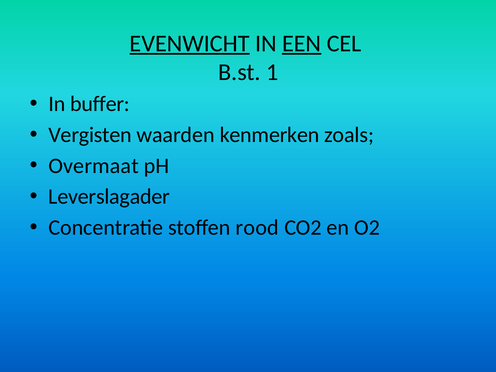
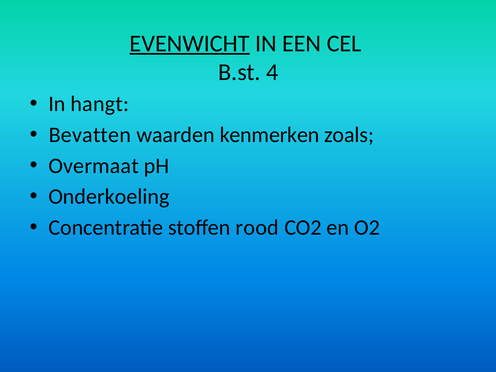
EEN underline: present -> none (302, 43)
1: 1 -> 4 (272, 72)
buffer: buffer -> hangt (100, 104)
Vergisten: Vergisten -> Bevatten (90, 135)
Leverslagader: Leverslagader -> Onderkoeling (109, 197)
